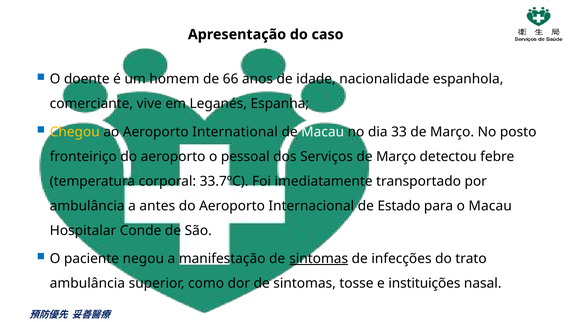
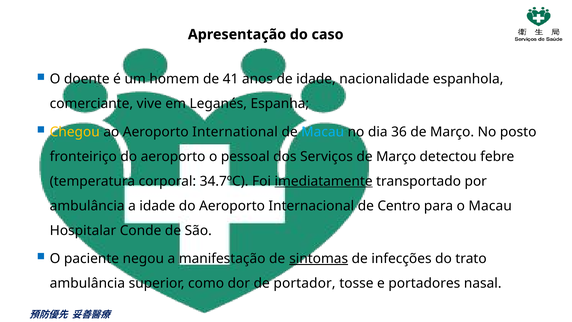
66: 66 -> 41 (231, 79)
Macau colour: white -> light blue (323, 132)
33: 33 -> 36 (399, 132)
33.7ºC: 33.7ºC -> 34.7ºC (224, 181)
imediatamente underline: none -> present (324, 181)
a antes: antes -> idade (157, 206)
Estado: Estado -> Centro (399, 206)
dor de sintomas: sintomas -> portador (305, 283)
instituições: instituições -> portadores (424, 283)
